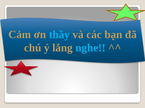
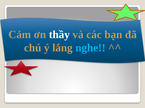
thầy colour: light blue -> white (59, 35)
